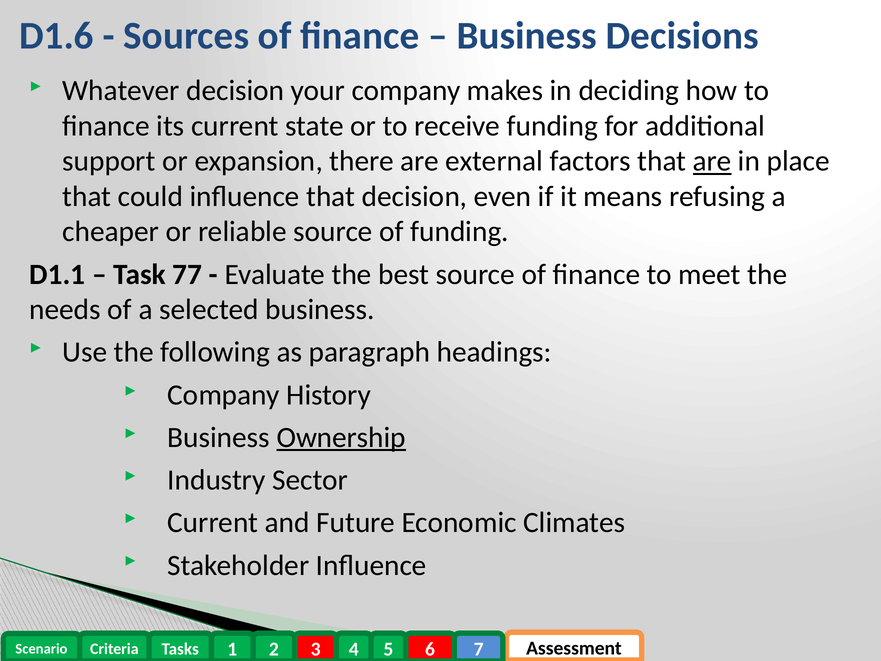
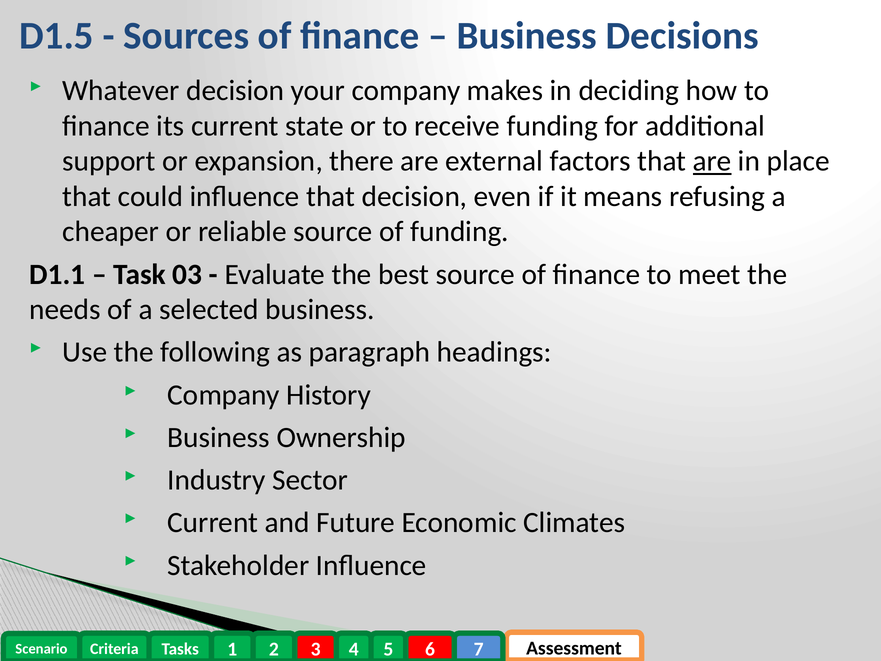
D1.6: D1.6 -> D1.5 (56, 36)
77: 77 -> 03 (187, 274)
Ownership underline: present -> none (341, 437)
